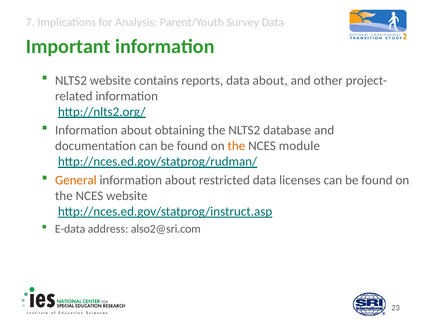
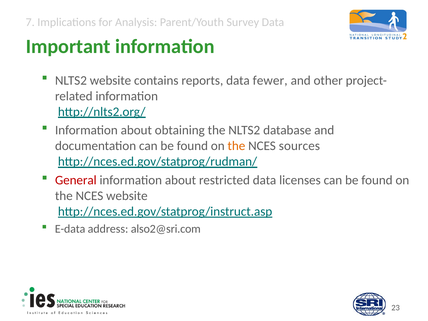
data about: about -> fewer (270, 80)
module: module -> sources (299, 146)
General colour: orange -> red (76, 180)
